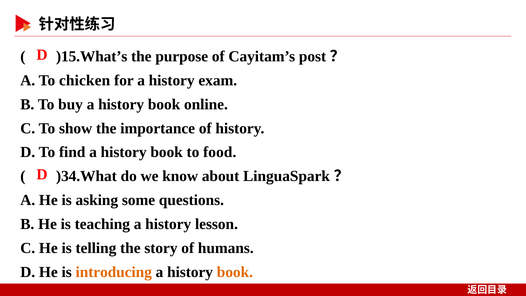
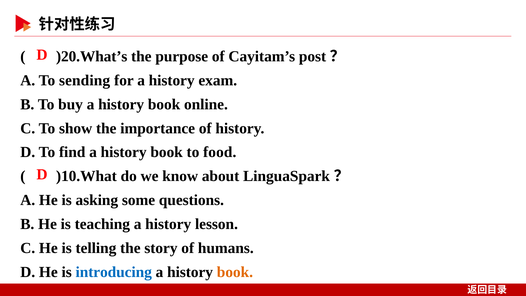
)15.What’s: )15.What’s -> )20.What’s (92, 56)
chicken: chicken -> sending (85, 80)
)34.What: )34.What -> )10.What (86, 176)
introducing colour: orange -> blue (114, 272)
